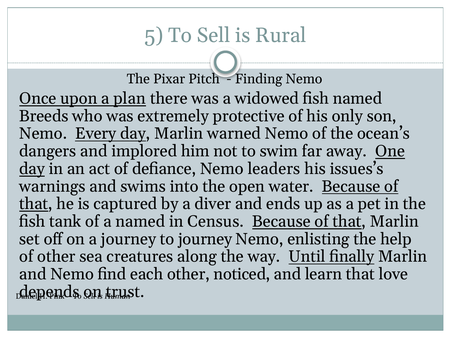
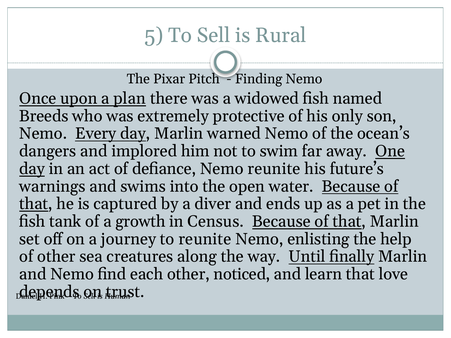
Nemo leaders: leaders -> reunite (274, 169)
issues’s: issues’s -> future’s (357, 169)
a named: named -> growth (140, 222)
to journey: journey -> reunite (205, 239)
